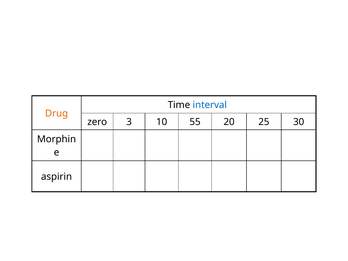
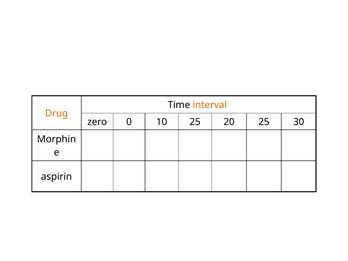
interval colour: blue -> orange (210, 105)
3: 3 -> 0 (129, 122)
10 55: 55 -> 25 (195, 122)
